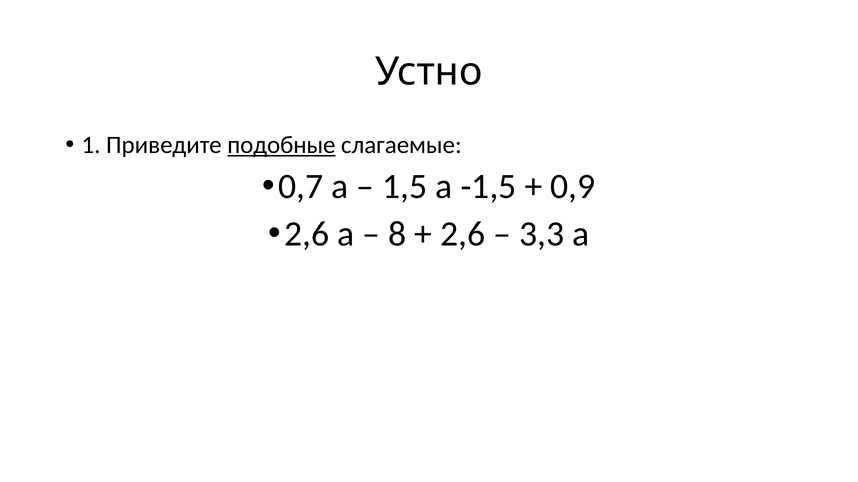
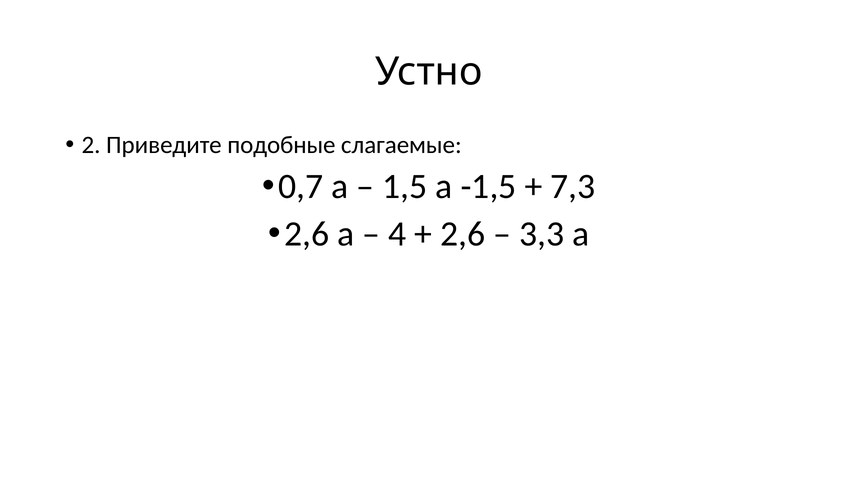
1: 1 -> 2 (91, 145)
подобные underline: present -> none (281, 145)
0,9: 0,9 -> 7,3 (573, 187)
8: 8 -> 4 (397, 234)
